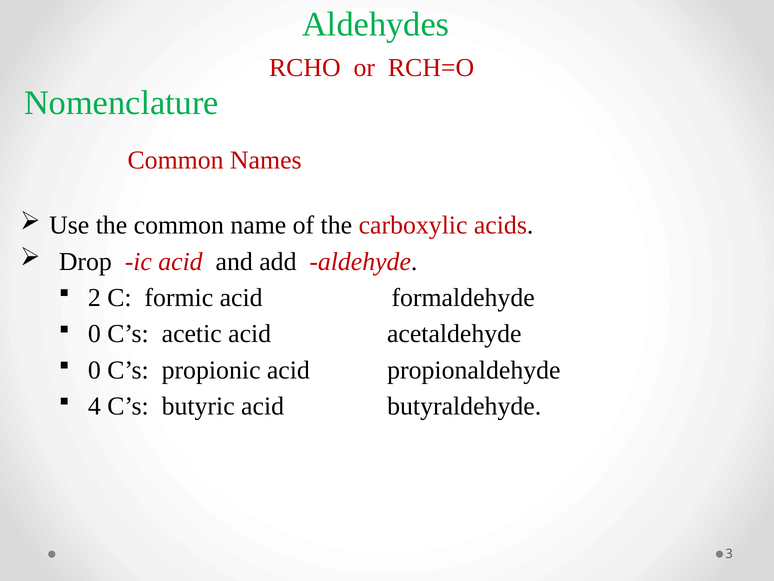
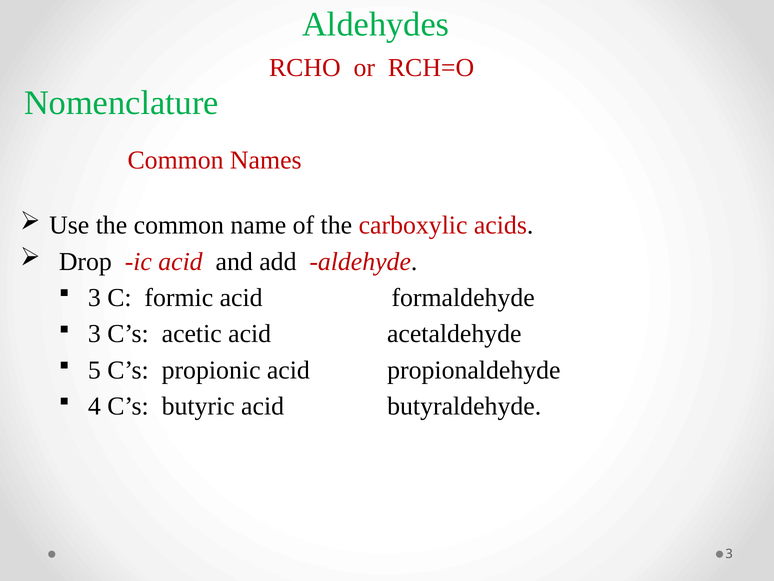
2: 2 -> 3 (94, 297)
0: 0 -> 3 (94, 334)
0: 0 -> 5 (94, 370)
